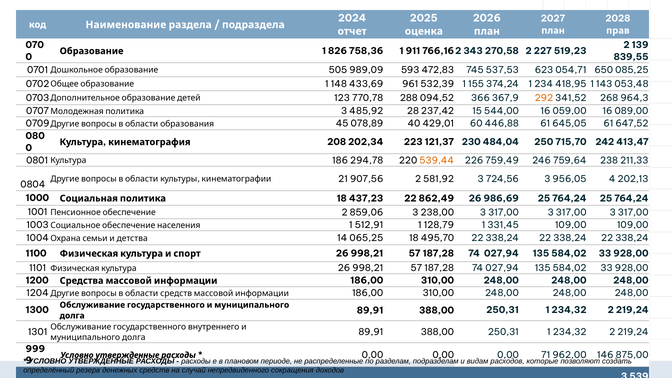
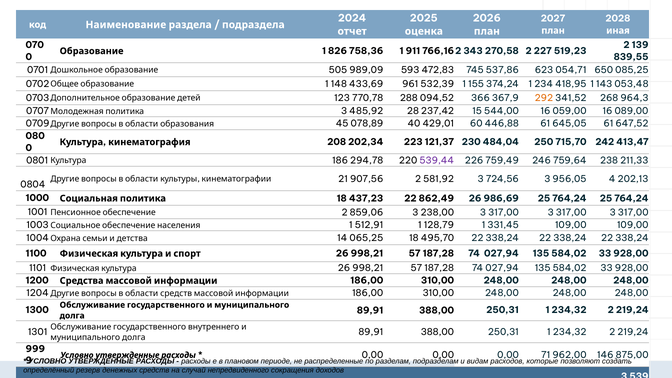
прав: прав -> иная (618, 31)
537,53: 537,53 -> 537,86 (502, 70)
539,44 colour: orange -> purple (437, 161)
